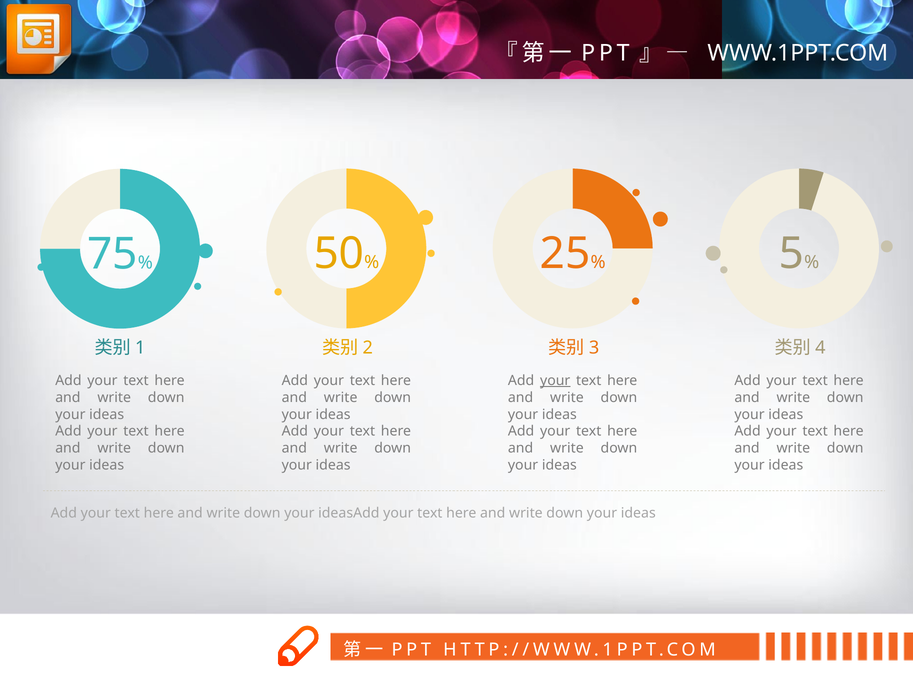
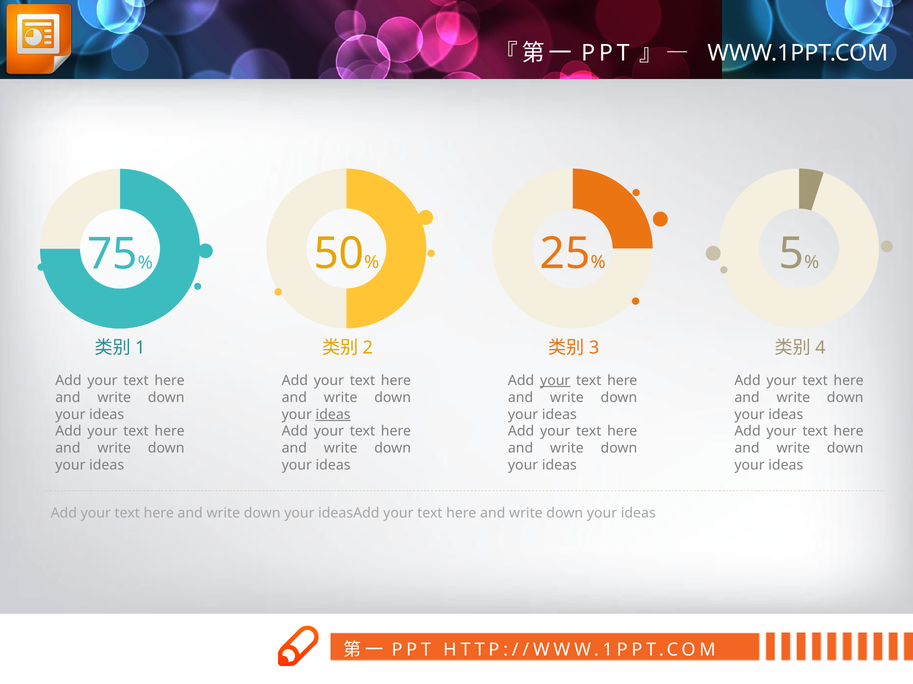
ideas underline: none -> present (333, 415)
